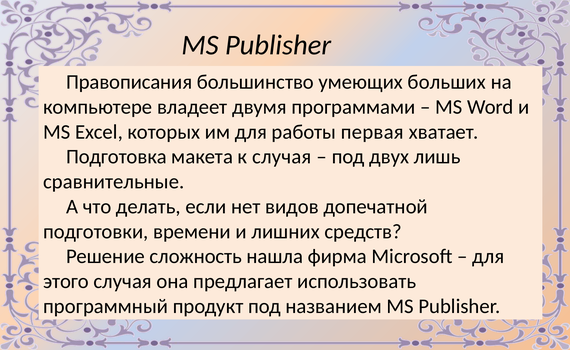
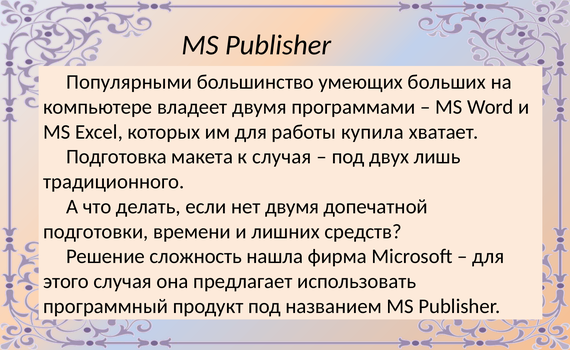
Правописания: Правописания -> Популярными (129, 82)
первая: первая -> купила (372, 132)
сравнительные: сравнительные -> традиционного (114, 182)
нет видов: видов -> двумя (292, 207)
